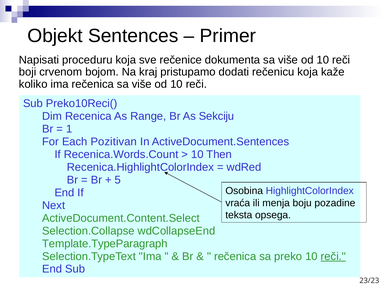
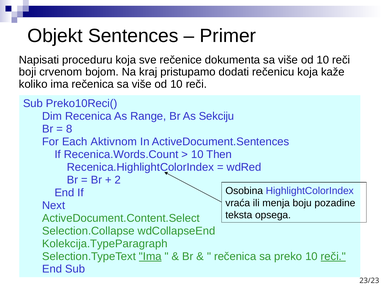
1: 1 -> 8 (69, 129)
Pozitivan: Pozitivan -> Aktivnom (114, 142)
5: 5 -> 2 (118, 180)
Template.TypeParagraph: Template.TypeParagraph -> Kolekcija.TypeParagraph (105, 244)
Ima underline: none -> present (150, 257)
